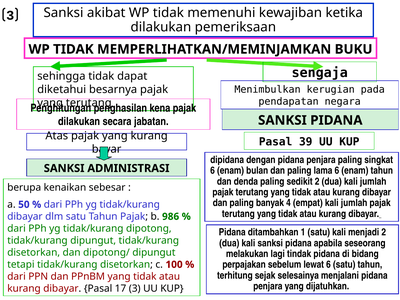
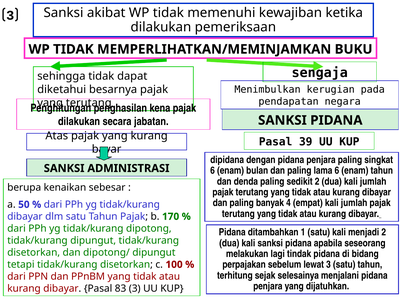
986: 986 -> 170 (171, 217)
lewat 6: 6 -> 3 (328, 265)
17: 17 -> 83 (121, 289)
